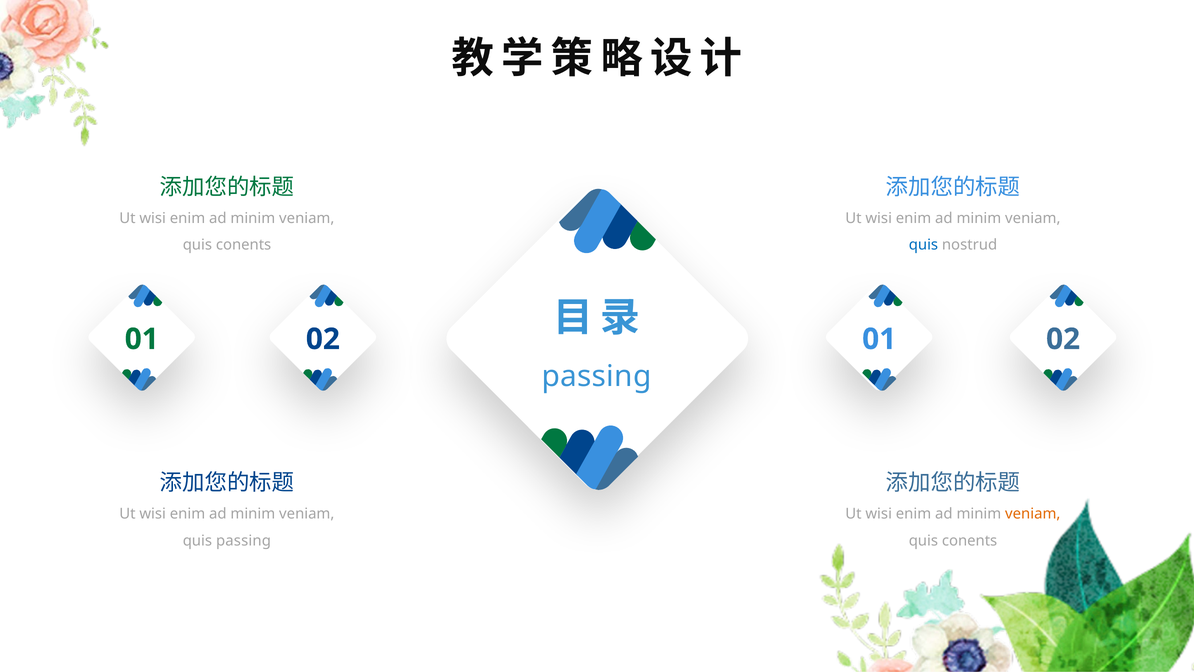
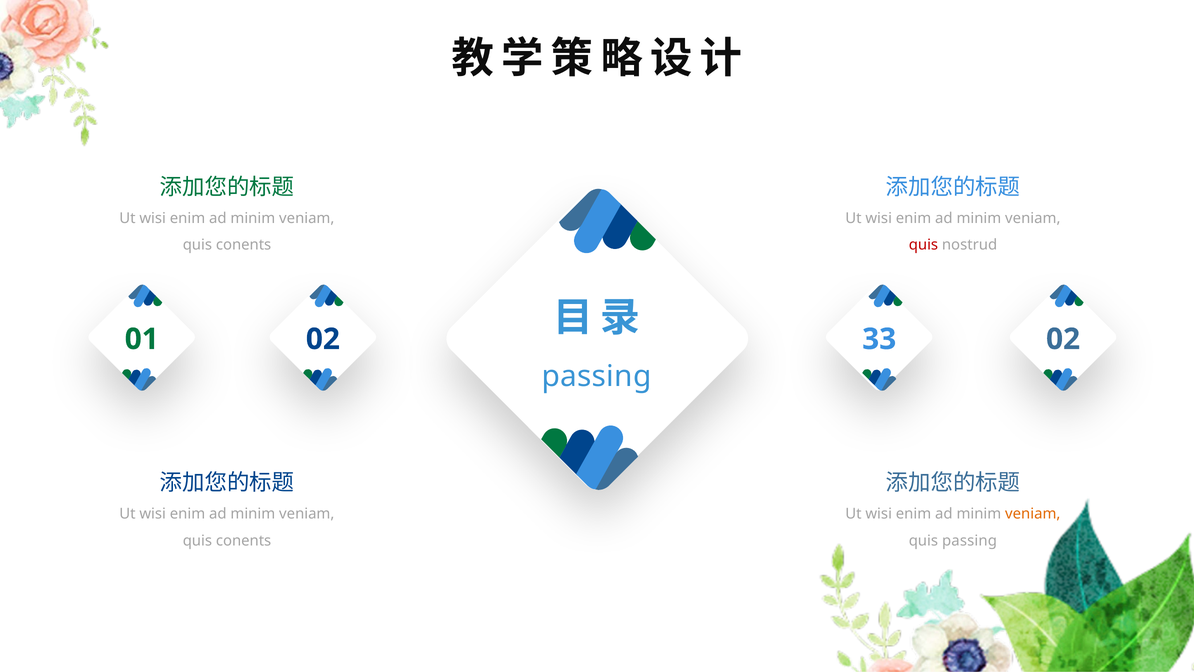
quis colour: blue -> red (923, 245)
02 01: 01 -> 33 (879, 339)
passing: passing -> conents (244, 540)
conents: conents -> passing (970, 540)
